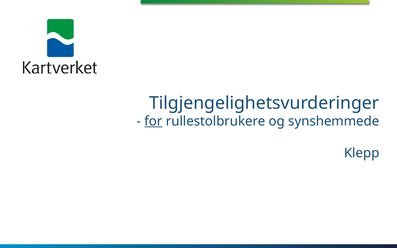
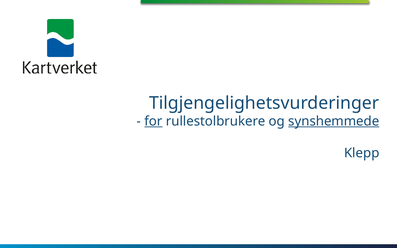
synshemmede underline: none -> present (334, 121)
